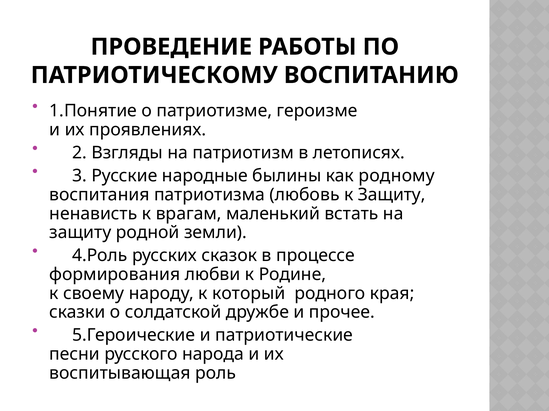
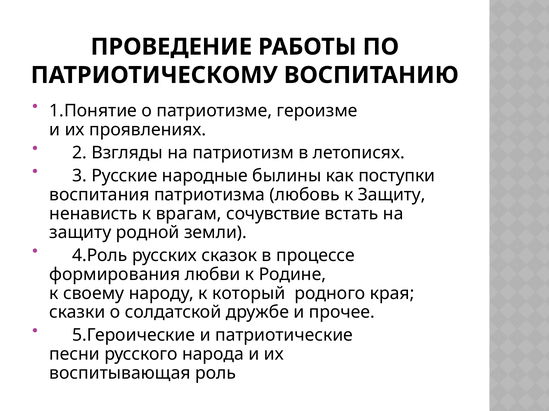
родному: родному -> поступки (397, 176)
маленький: маленький -> сочувствие (273, 214)
